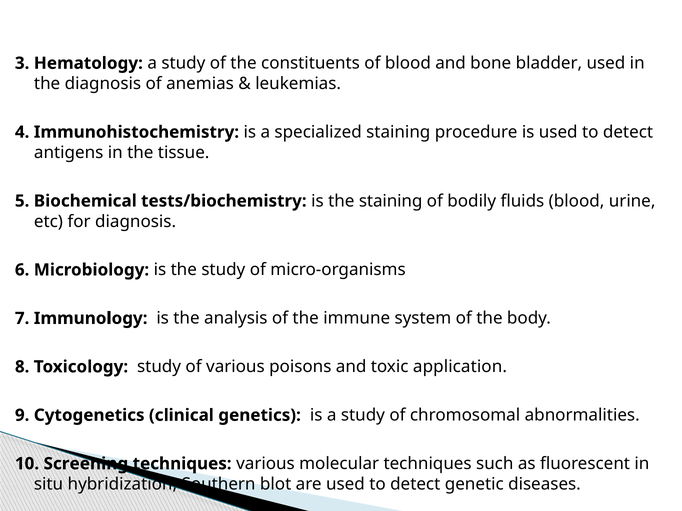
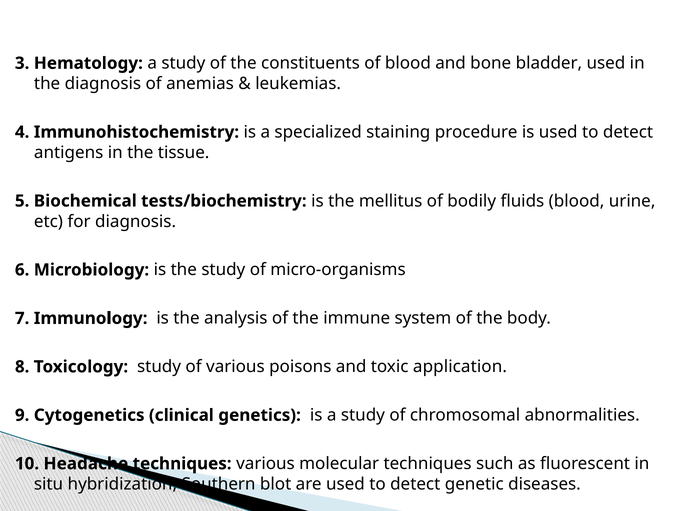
the staining: staining -> mellitus (391, 201)
Screening: Screening -> Headache (86, 464)
